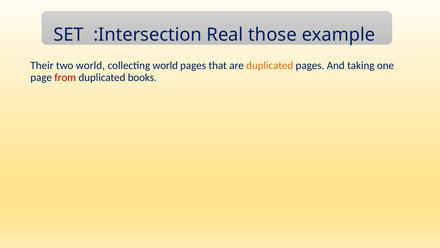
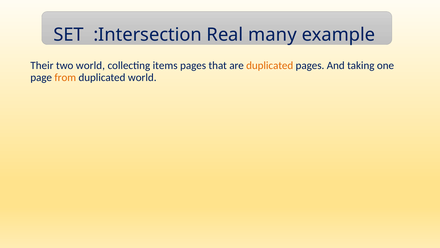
those: those -> many (272, 35)
collecting world: world -> items (165, 65)
from colour: red -> orange (65, 77)
duplicated books: books -> world (142, 77)
